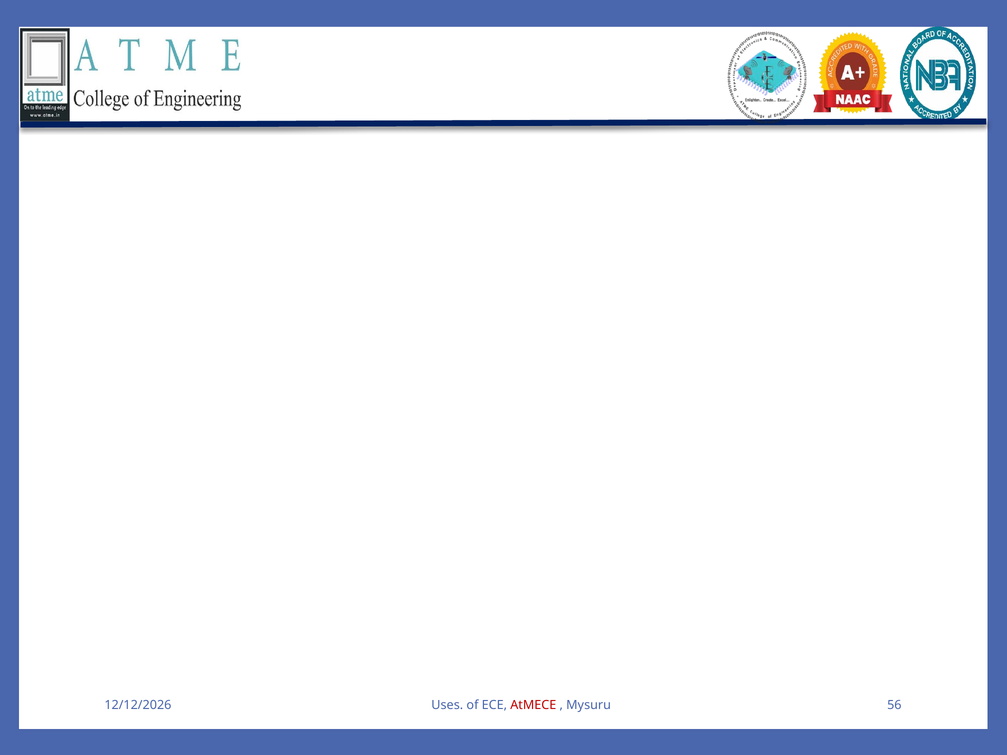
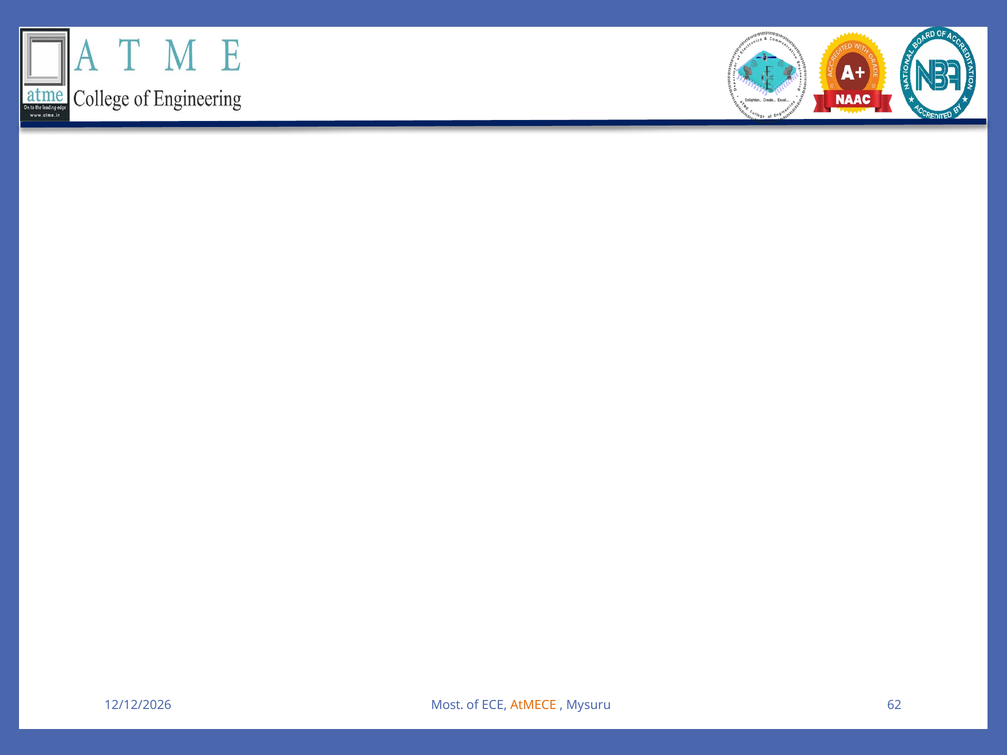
Uses: Uses -> Most (447, 705)
AtMECE colour: red -> orange (533, 705)
56: 56 -> 62 (894, 705)
